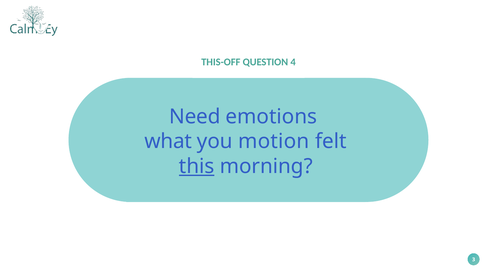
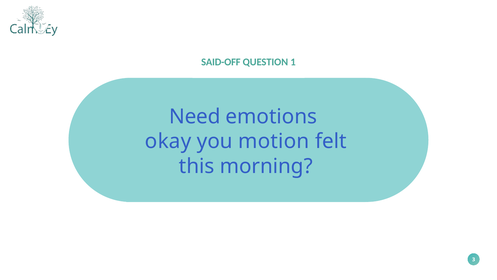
THIS-OFF: THIS-OFF -> SAID-OFF (221, 62)
4: 4 -> 1 (293, 62)
what: what -> okay (168, 141)
this underline: present -> none (197, 166)
